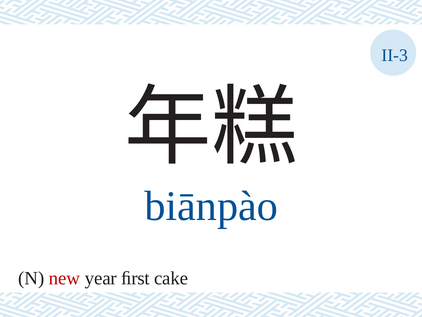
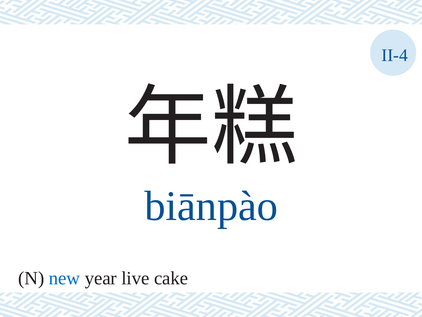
II-3: II-3 -> II-4 (395, 55)
new colour: red -> blue (65, 278)
ﬁrst: ﬁrst -> live (135, 278)
